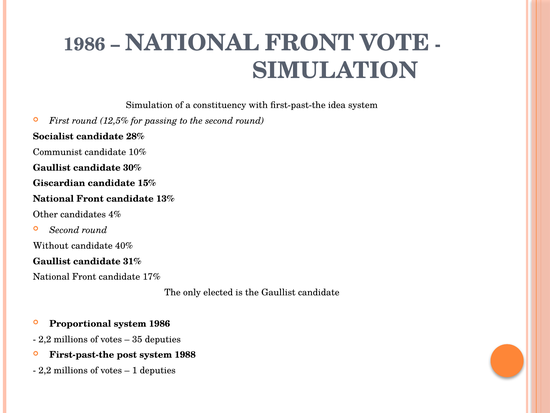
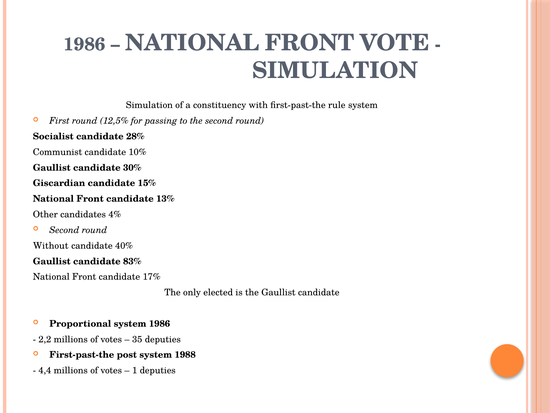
idea: idea -> rule (337, 105)
31%: 31% -> 83% (132, 261)
2,2: 2,2 -> 4,4 (45, 370)
